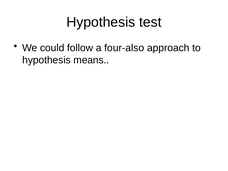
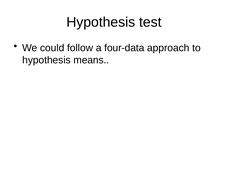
four-also: four-also -> four-data (124, 48)
